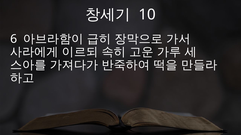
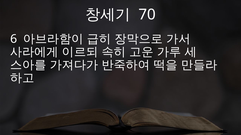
10: 10 -> 70 (147, 15)
